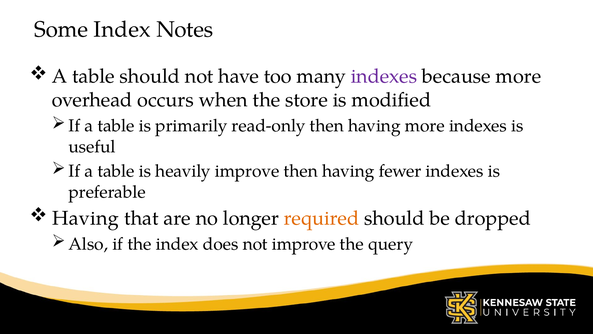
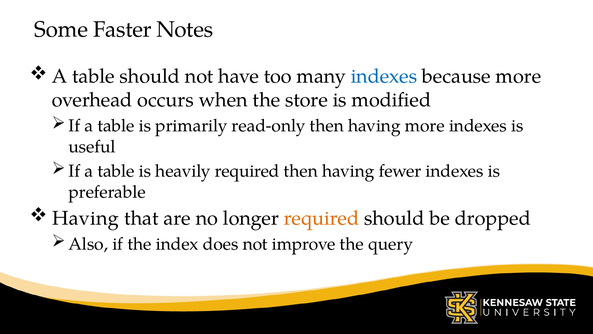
Some Index: Index -> Faster (122, 30)
indexes colour: purple -> blue (384, 76)
heavily improve: improve -> required (247, 171)
